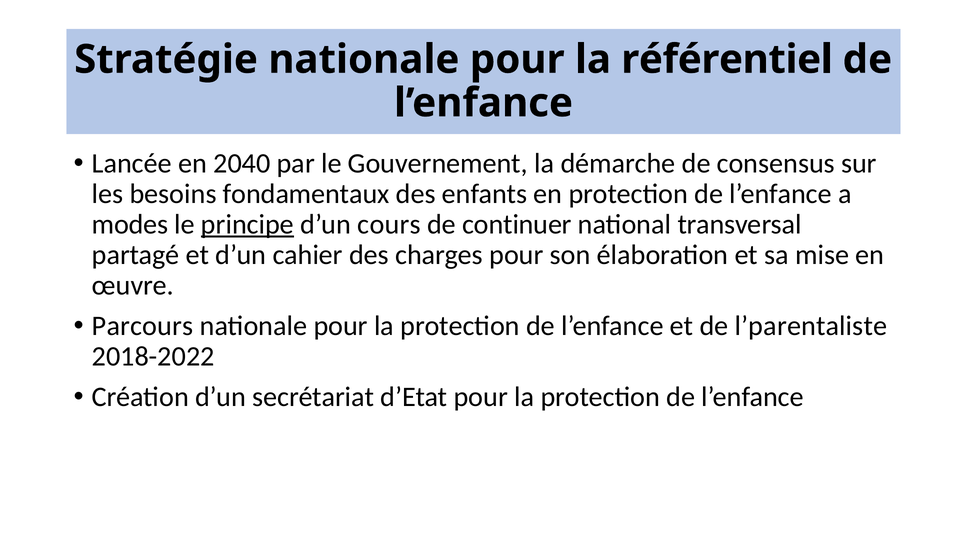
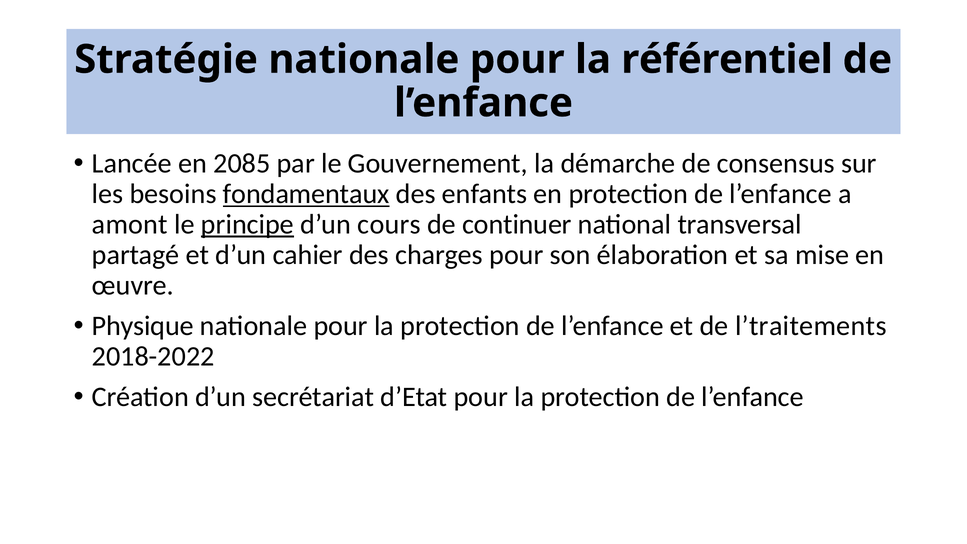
2040: 2040 -> 2085 (242, 163)
fondamentaux underline: none -> present (306, 194)
modes: modes -> amont (130, 224)
Parcours: Parcours -> Physique (143, 326)
l’parentaliste: l’parentaliste -> l’traitements (811, 326)
